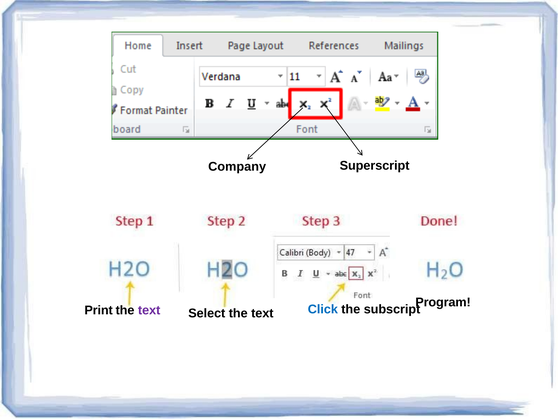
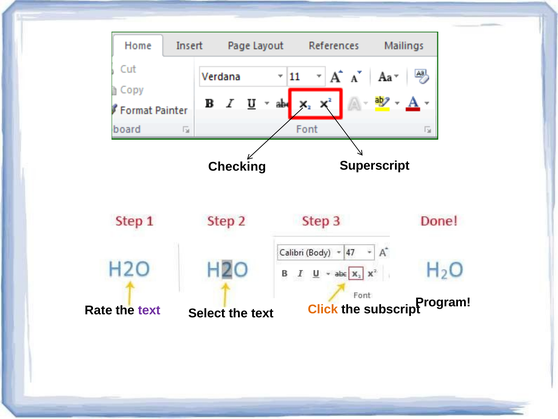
Company: Company -> Checking (237, 166)
Print: Print -> Rate (98, 310)
Click colour: blue -> orange (323, 309)
